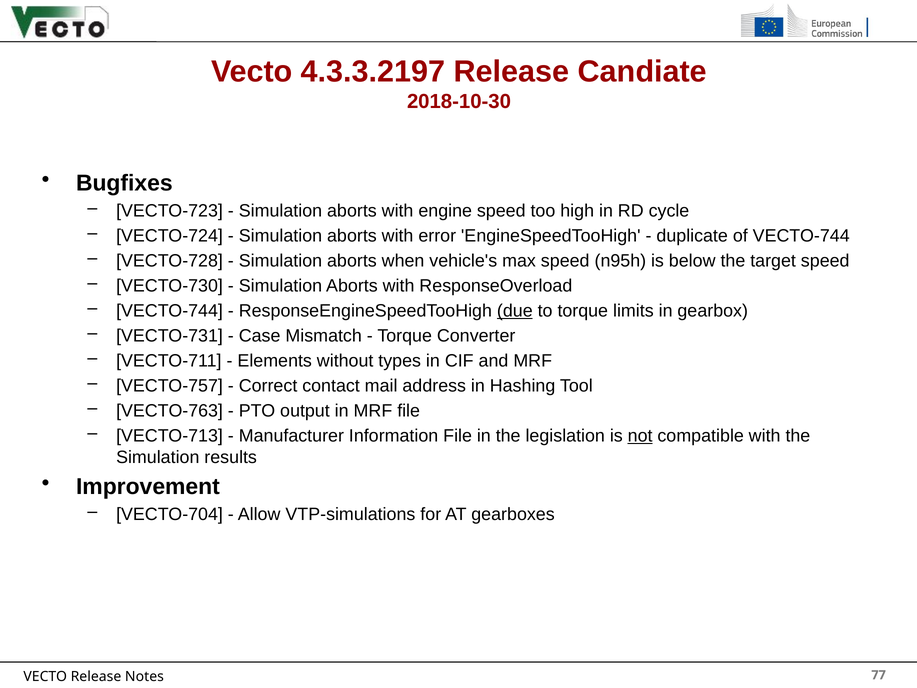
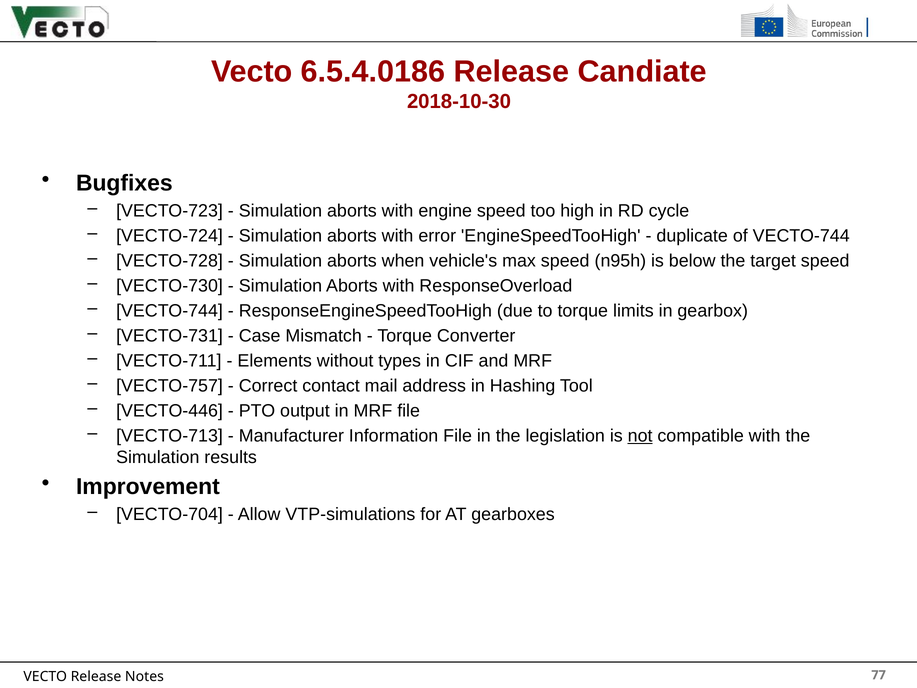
4.3.3.2197: 4.3.3.2197 -> 6.5.4.0186 (373, 72)
due underline: present -> none (515, 311)
VECTO-763: VECTO-763 -> VECTO-446 (170, 411)
